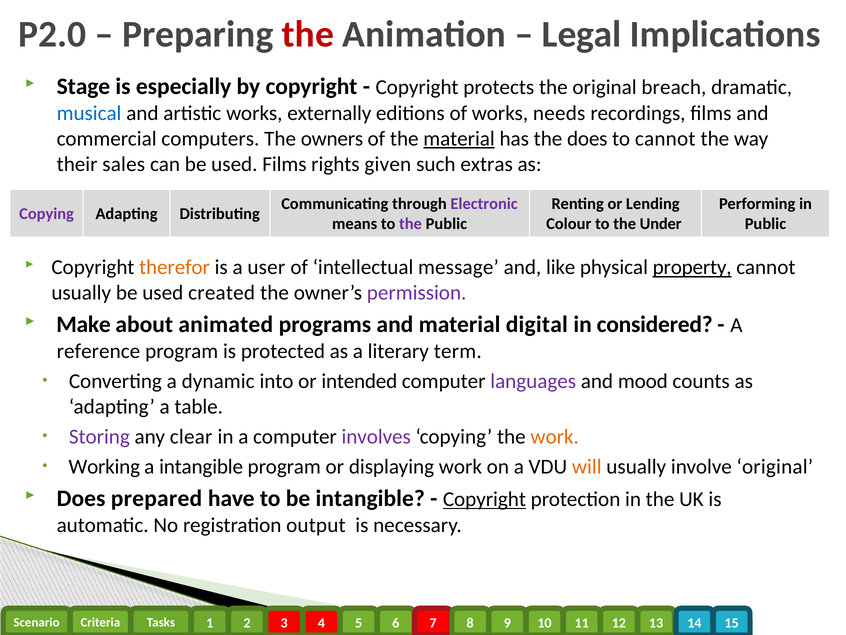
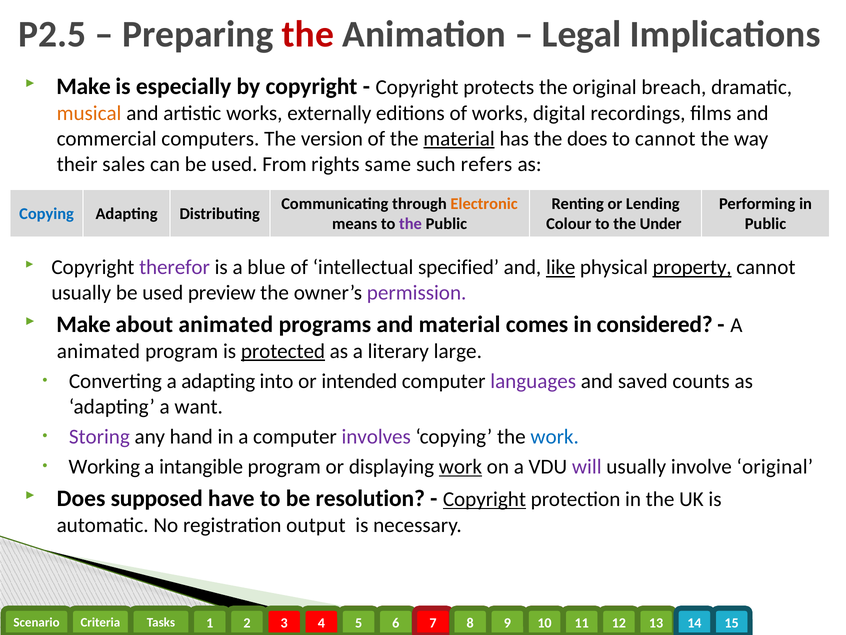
P2.0: P2.0 -> P2.5 (52, 34)
Stage: Stage -> Make (84, 87)
musical colour: blue -> orange (89, 113)
needs: needs -> digital (559, 113)
owners: owners -> version (332, 139)
used Films: Films -> From (285, 164)
given: given -> same (388, 164)
extras: extras -> refers (486, 164)
Electronic colour: purple -> orange (484, 204)
Copying colour: purple -> blue (47, 214)
therefor colour: orange -> purple (175, 267)
user: user -> blue (266, 267)
message: message -> specified (459, 267)
like underline: none -> present (561, 267)
created: created -> preview (222, 293)
digital: digital -> comes (537, 324)
reference: reference -> animated (98, 351)
protected underline: none -> present (283, 351)
term: term -> large (458, 351)
a dynamic: dynamic -> adapting (218, 381)
mood: mood -> saved (643, 381)
table: table -> want (199, 406)
clear: clear -> hand (191, 437)
work colour: orange -> blue (555, 437)
work underline: none -> present (460, 467)
will colour: orange -> purple (587, 467)
prepared: prepared -> supposed (157, 498)
be intangible: intangible -> resolution (370, 498)
